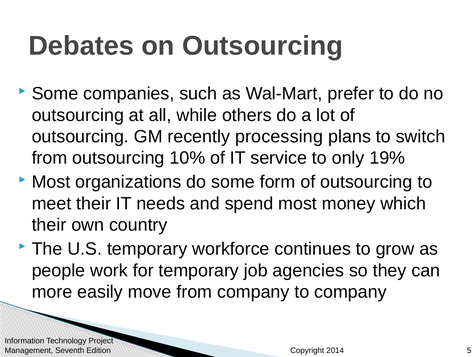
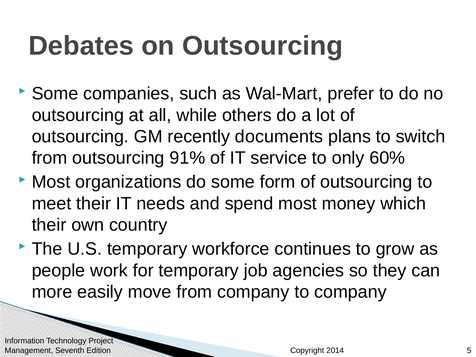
processing: processing -> documents (279, 137)
10%: 10% -> 91% (187, 158)
19%: 19% -> 60% (387, 158)
